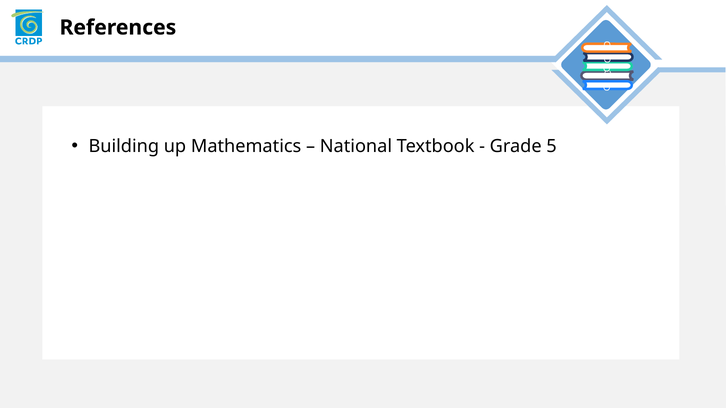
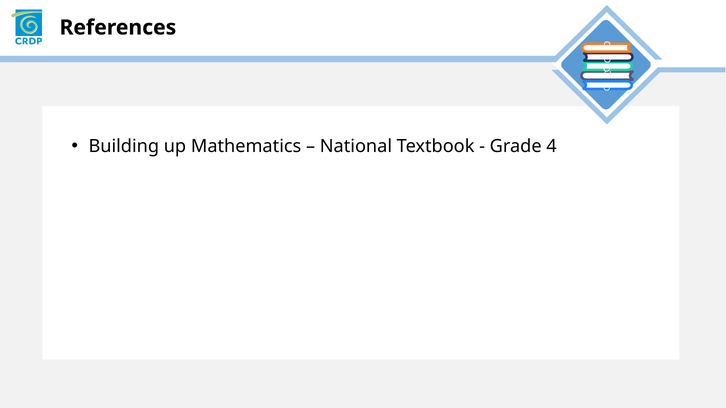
5: 5 -> 4 (552, 146)
